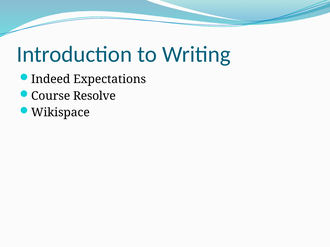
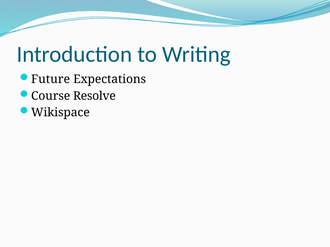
Indeed: Indeed -> Future (51, 79)
